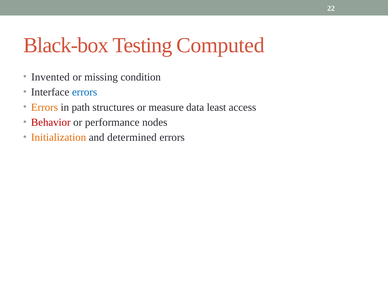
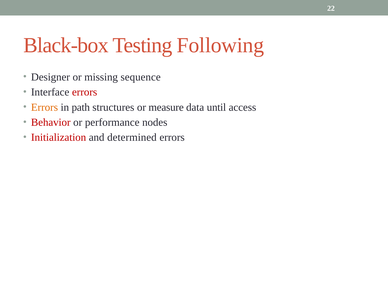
Computed: Computed -> Following (220, 45)
Invented: Invented -> Designer (50, 77)
condition: condition -> sequence (141, 77)
errors colour: blue -> red (85, 92)
least: least -> until (216, 107)
Initialization colour: orange -> red (59, 137)
